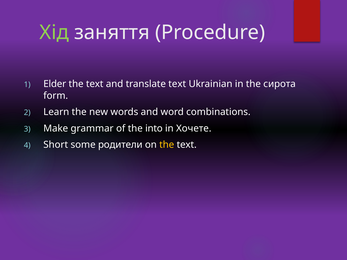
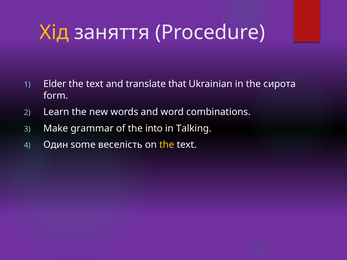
Хід colour: light green -> yellow (54, 32)
translate text: text -> that (177, 84)
Хочете: Хочете -> Talking (194, 128)
Short: Short -> Один (56, 145)
родители: родители -> веселість (120, 145)
